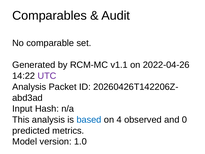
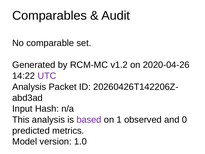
v1.1: v1.1 -> v1.2 (119, 65)
2022-04-26: 2022-04-26 -> 2020-04-26 (166, 65)
based colour: blue -> purple (89, 120)
4: 4 -> 1 (119, 120)
